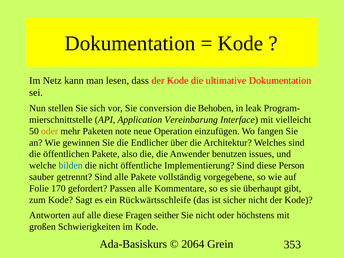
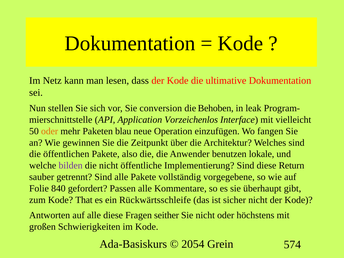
Vereinbarung: Vereinbarung -> Vorzeichenlos (191, 120)
note: note -> blau (123, 131)
Endlicher: Endlicher -> Zeitpunkt (149, 143)
issues: issues -> lokale (262, 154)
bilden colour: blue -> purple (71, 166)
Person: Person -> Return (292, 166)
170: 170 -> 840 (58, 188)
Sagt: Sagt -> That (84, 200)
2064: 2064 -> 2054 (193, 244)
353: 353 -> 574 (292, 245)
